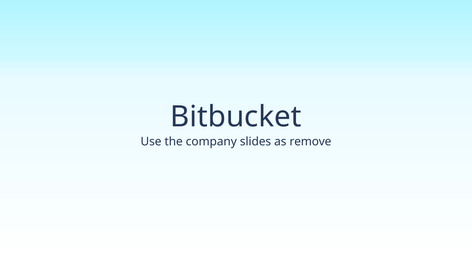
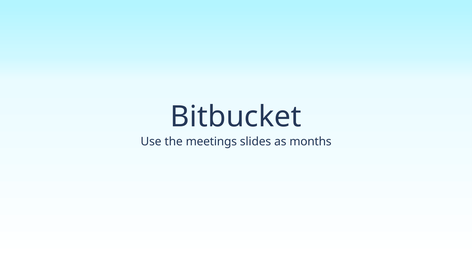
company: company -> meetings (211, 142)
remove: remove -> months (310, 142)
